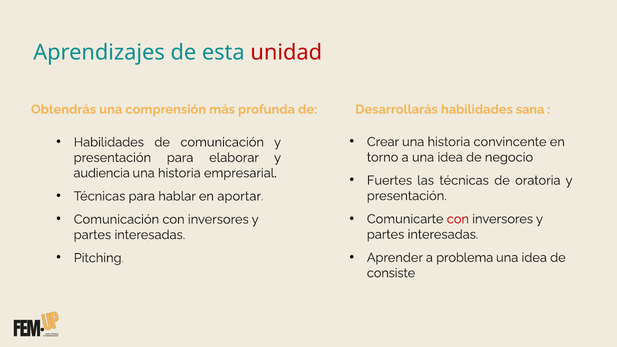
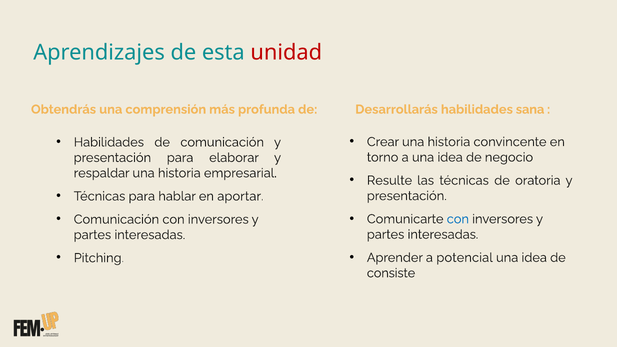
audiencia: audiencia -> respaldar (102, 173)
Fuertes: Fuertes -> Resulte (389, 180)
con colour: red -> blue (458, 219)
problema: problema -> potencial (465, 258)
